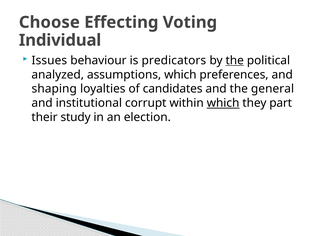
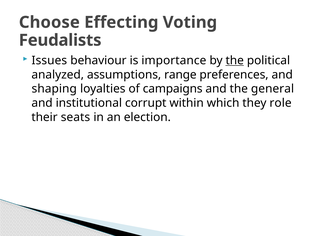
Individual: Individual -> Feudalists (60, 40)
predicators: predicators -> importance (174, 61)
assumptions which: which -> range (180, 75)
candidates: candidates -> campaigns (173, 89)
which underline: present -> none (223, 103)
part: part -> role (281, 103)
study: study -> seats (75, 117)
